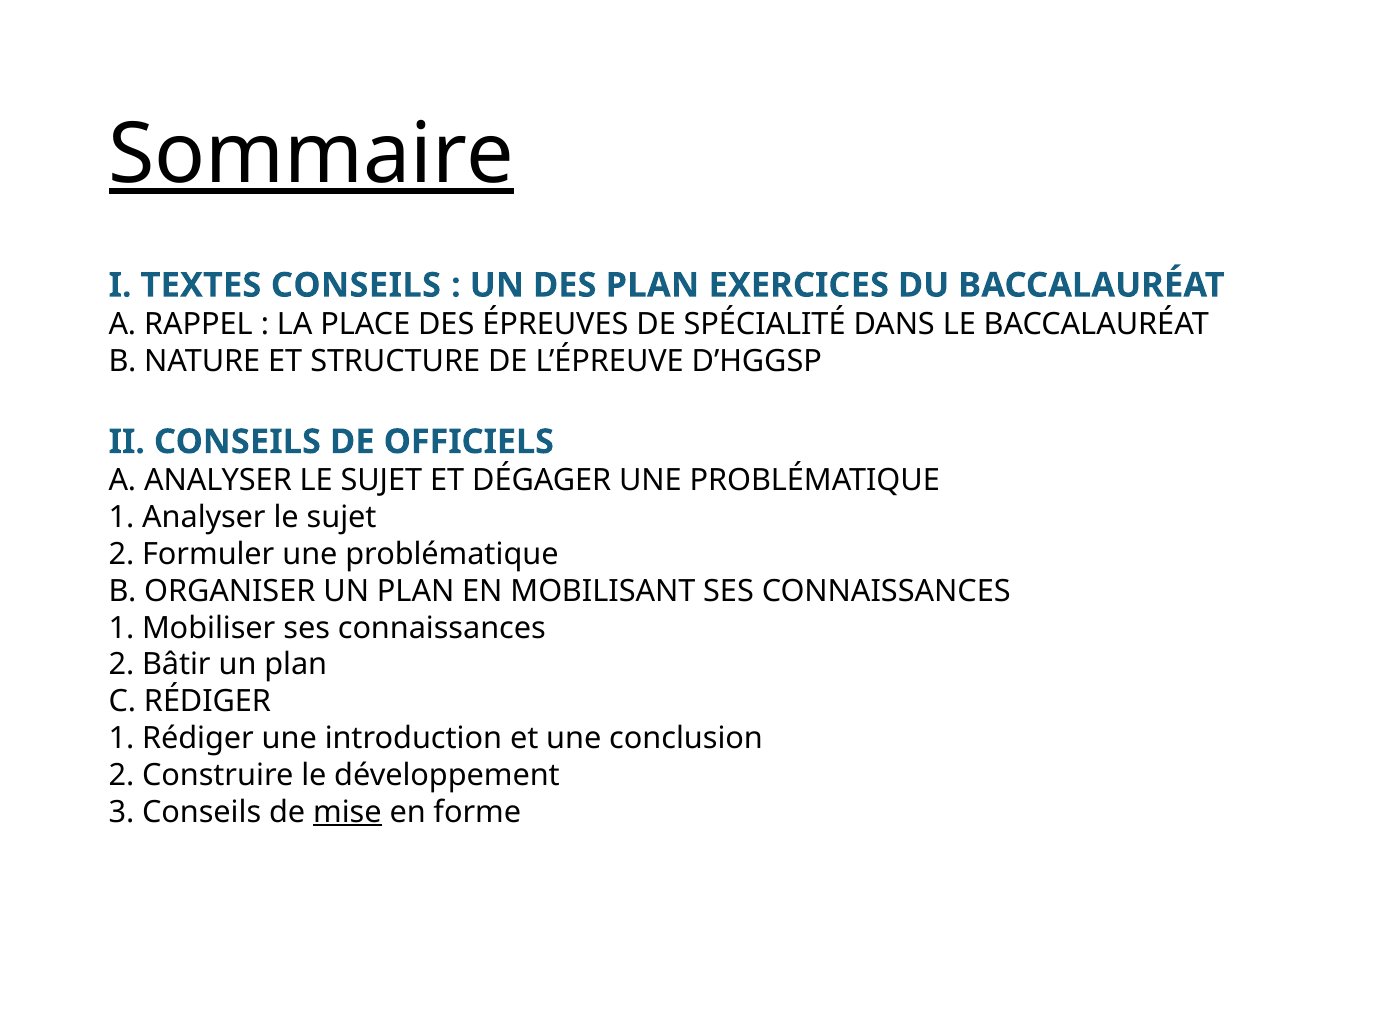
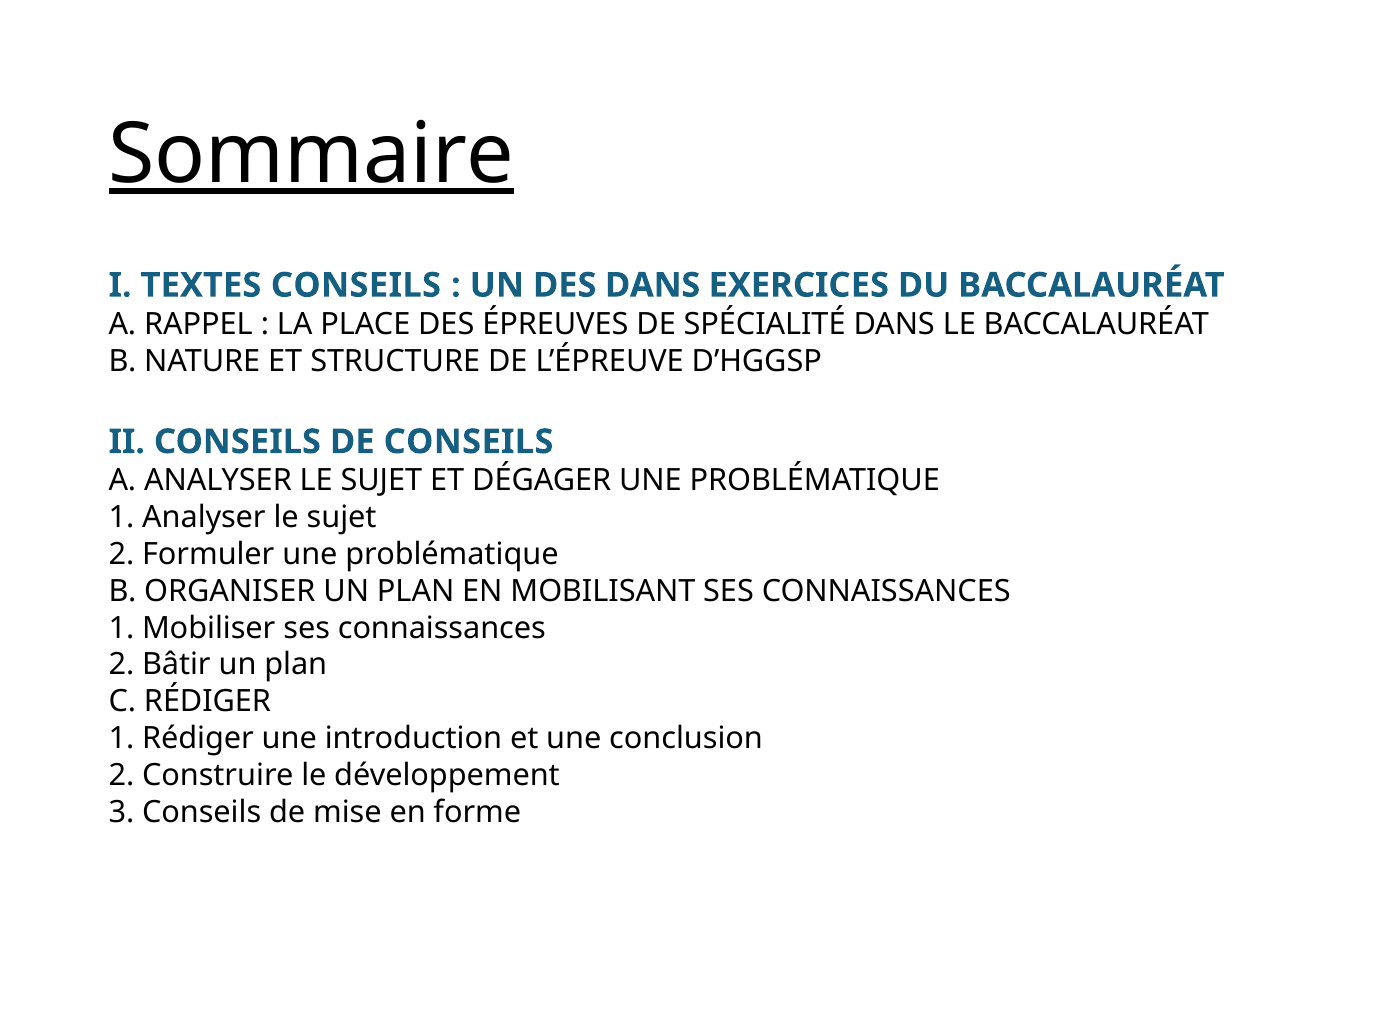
DES PLAN: PLAN -> DANS (653, 285)
DE OFFICIELS: OFFICIELS -> CONSEILS (469, 442)
mise underline: present -> none (347, 812)
